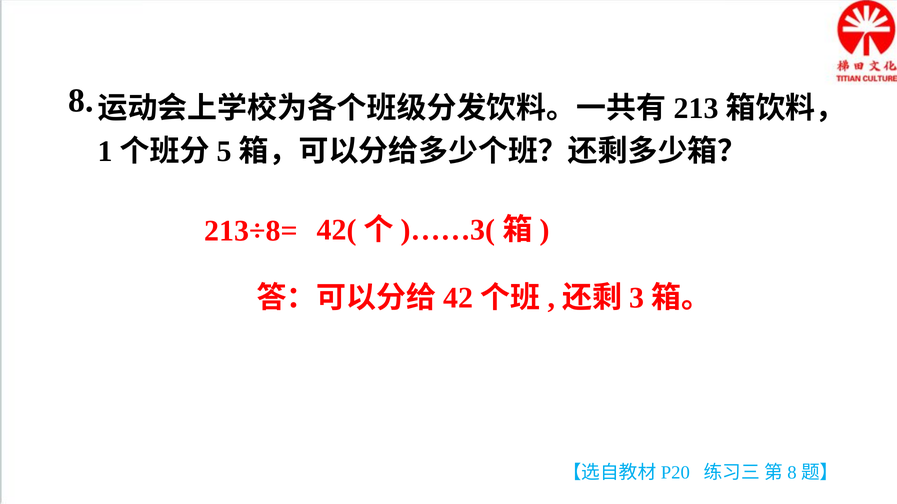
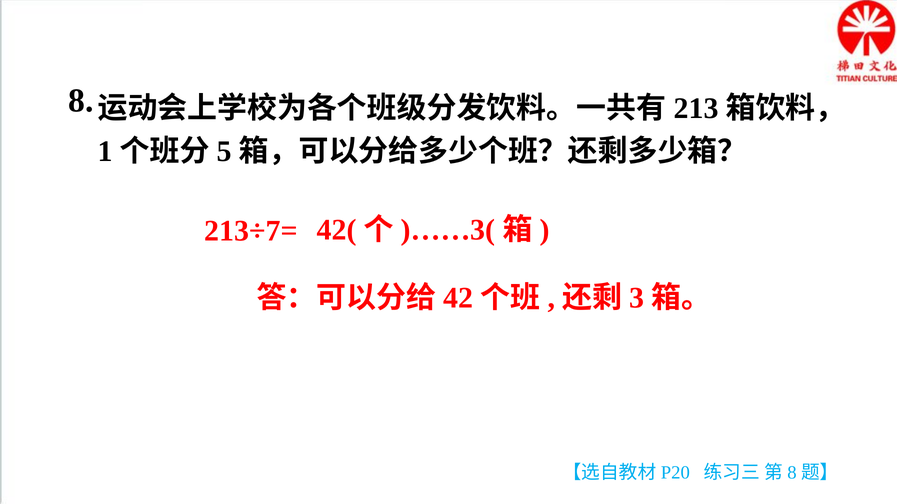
213÷8=: 213÷8= -> 213÷7= (251, 231)
